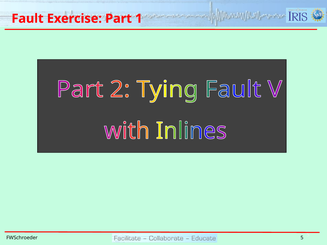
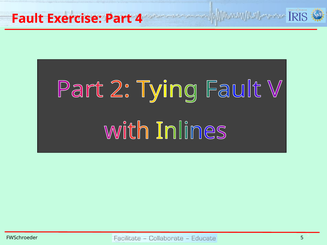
1: 1 -> 4 (139, 19)
